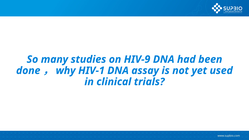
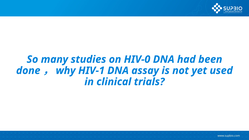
HIV-9: HIV-9 -> HIV-0 (137, 59)
